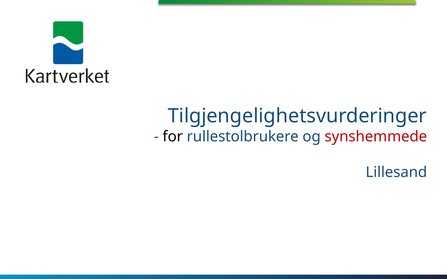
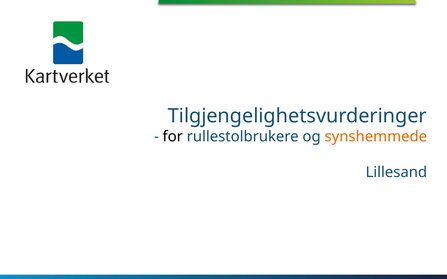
synshemmede colour: red -> orange (376, 137)
